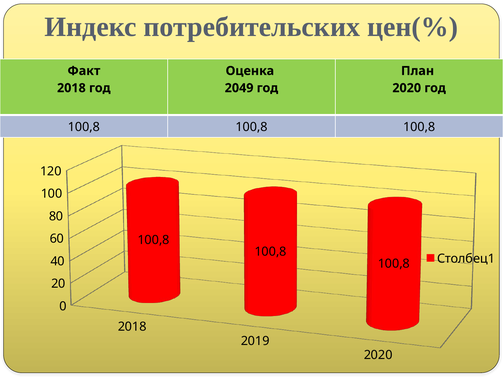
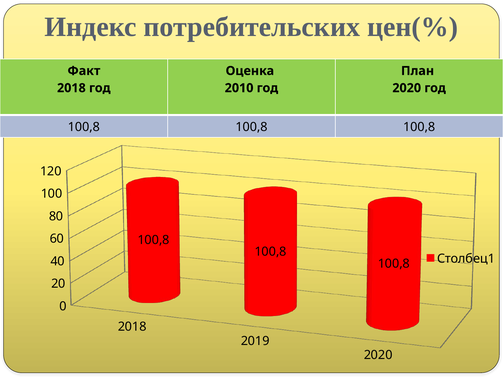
2049: 2049 -> 2010 (239, 88)
